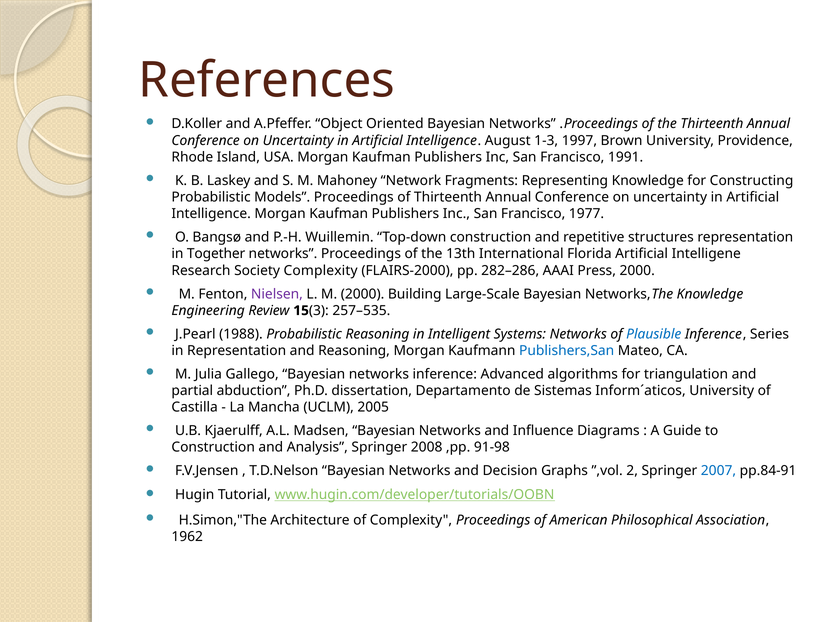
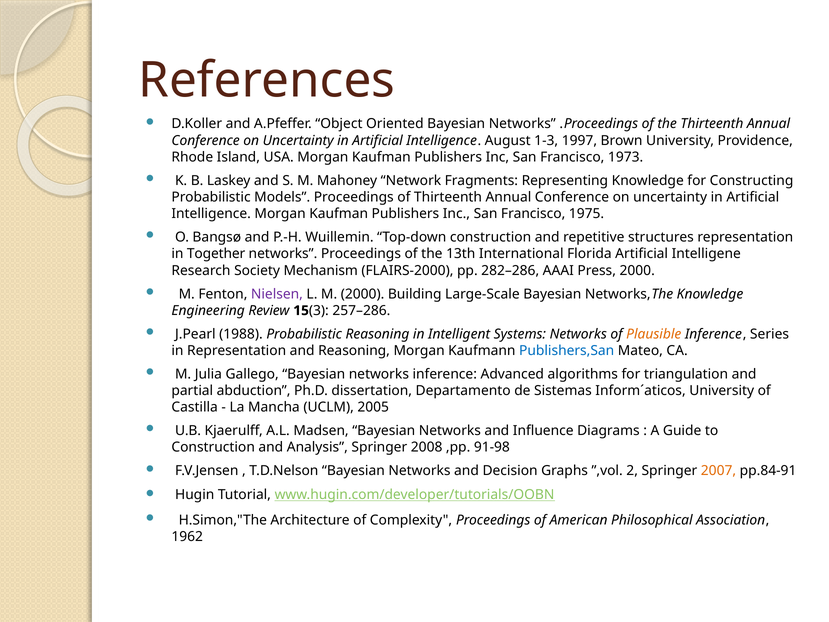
1991: 1991 -> 1973 (626, 157)
1977: 1977 -> 1975 (587, 214)
Society Complexity: Complexity -> Mechanism (321, 270)
257–535: 257–535 -> 257–286 (361, 310)
Plausible colour: blue -> orange (654, 334)
2007 colour: blue -> orange (718, 471)
